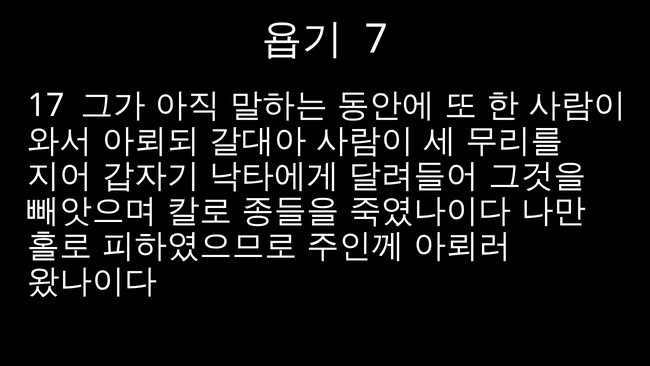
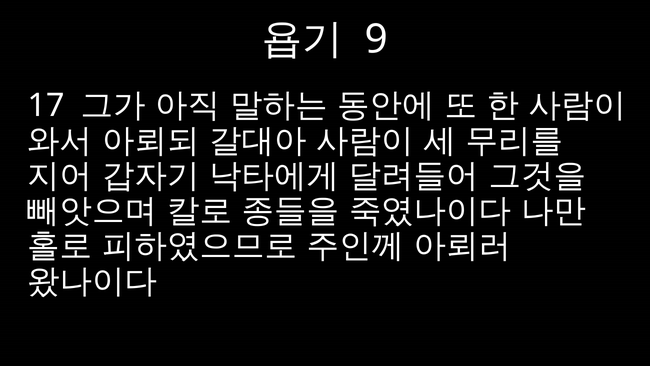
7: 7 -> 9 (377, 39)
